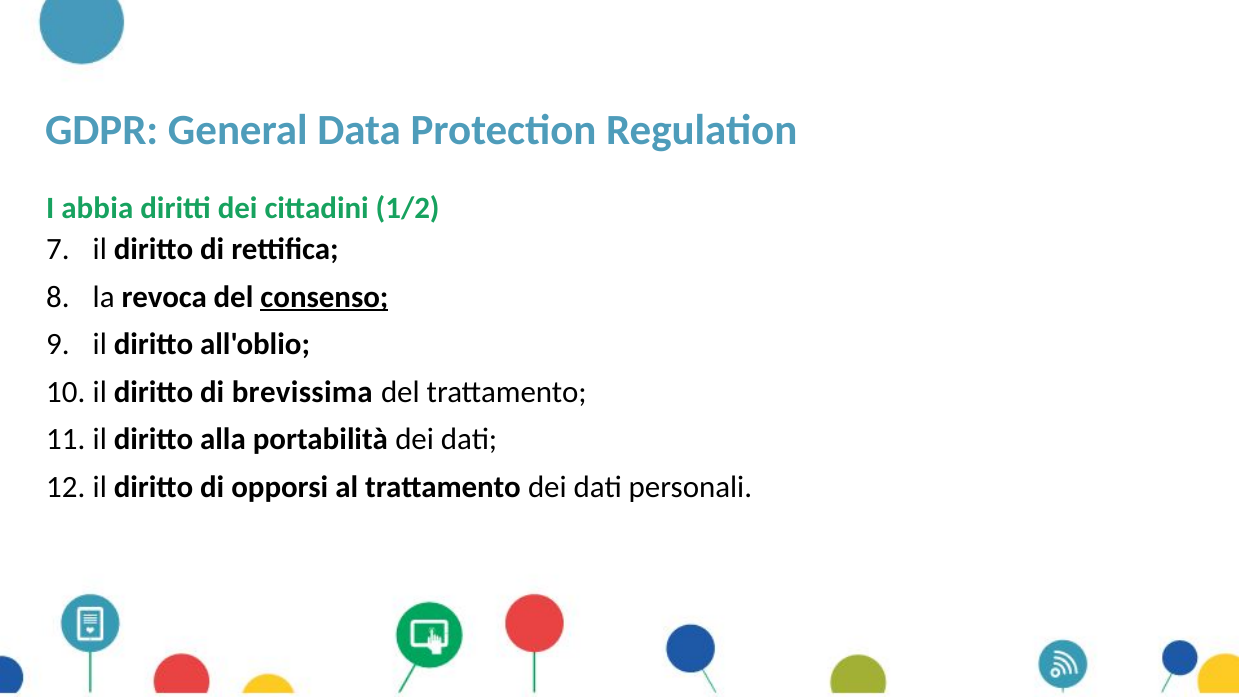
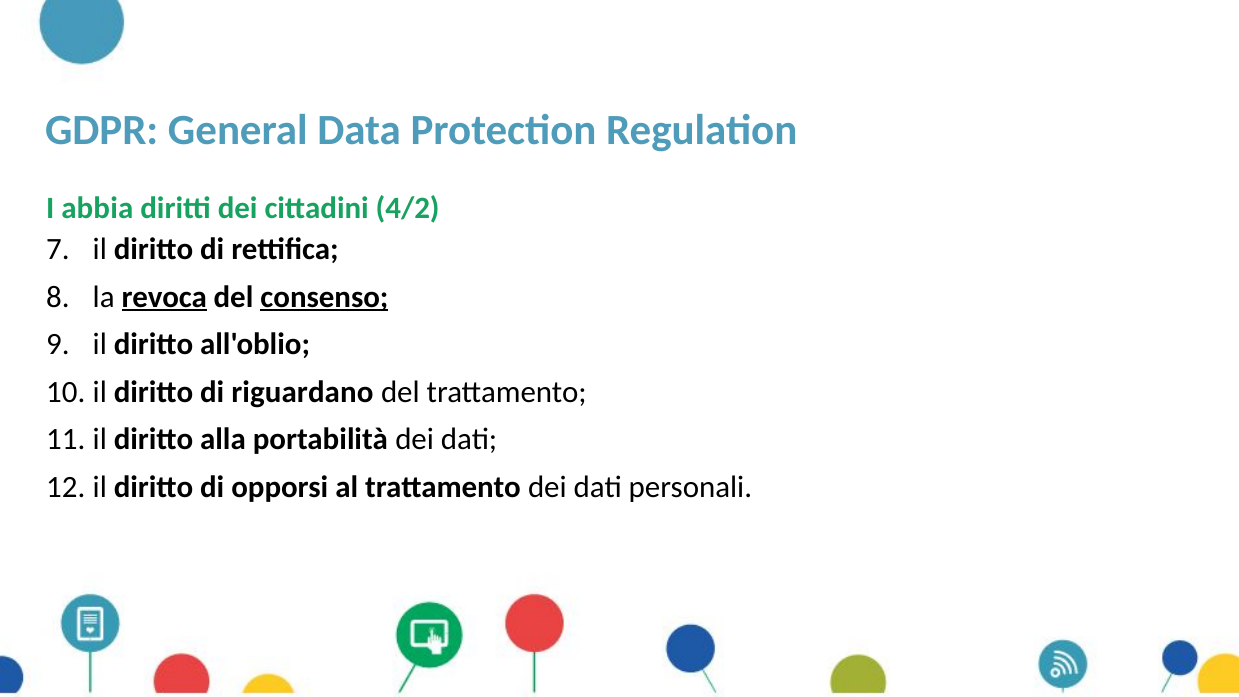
1/2: 1/2 -> 4/2 (408, 208)
revoca underline: none -> present (164, 297)
brevissima: brevissima -> riguardano (302, 392)
